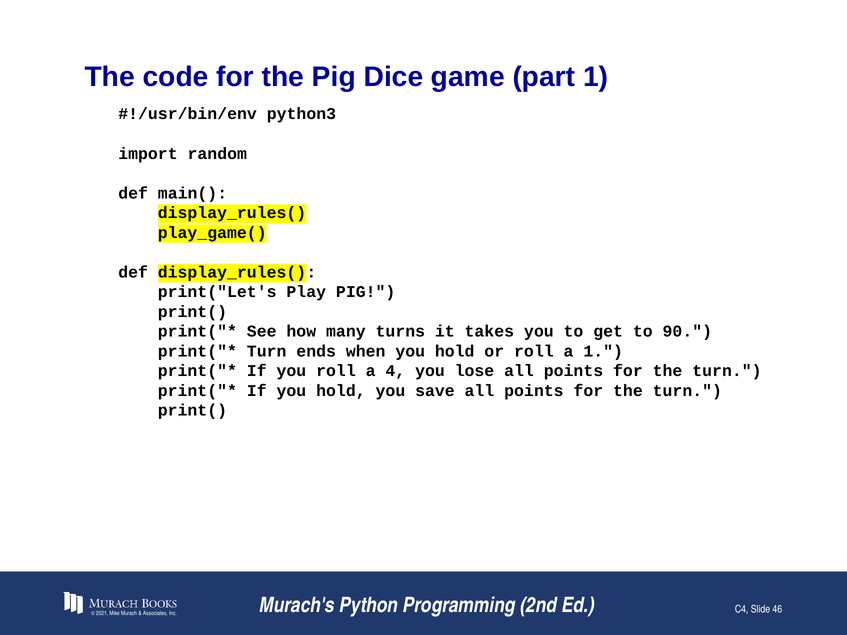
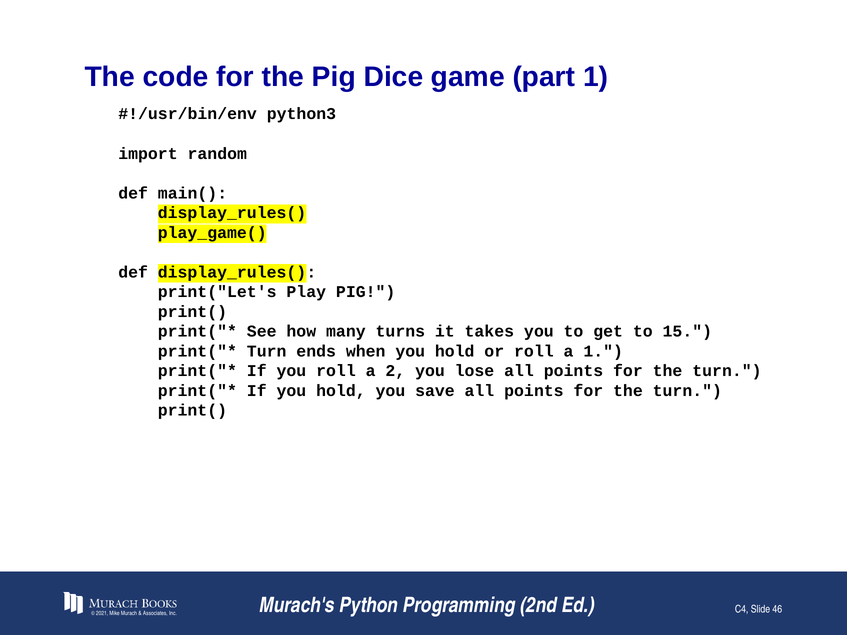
90: 90 -> 15 (687, 332)
4: 4 -> 2 (395, 371)
